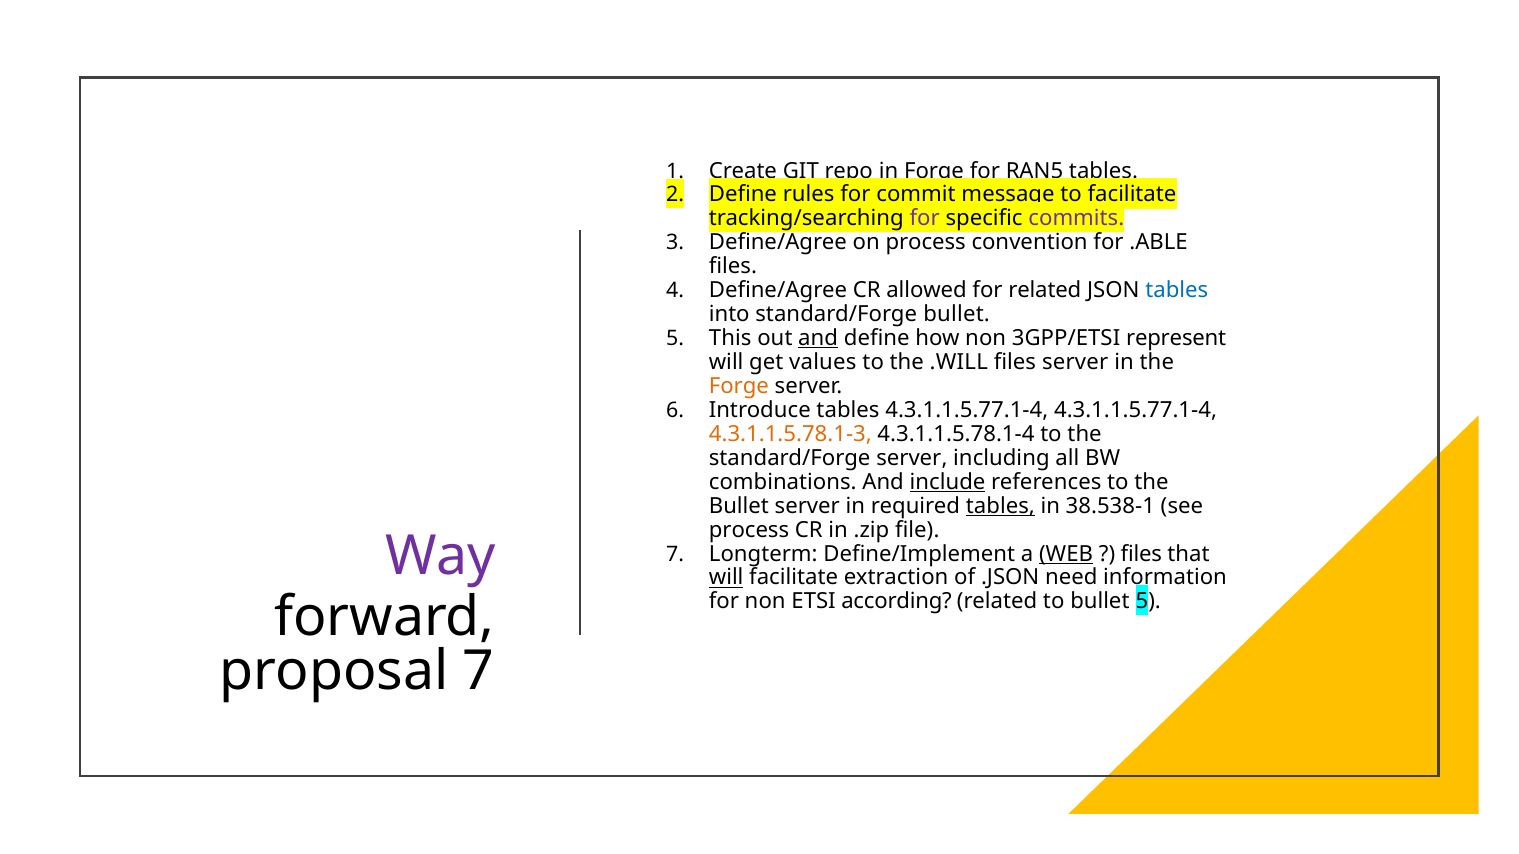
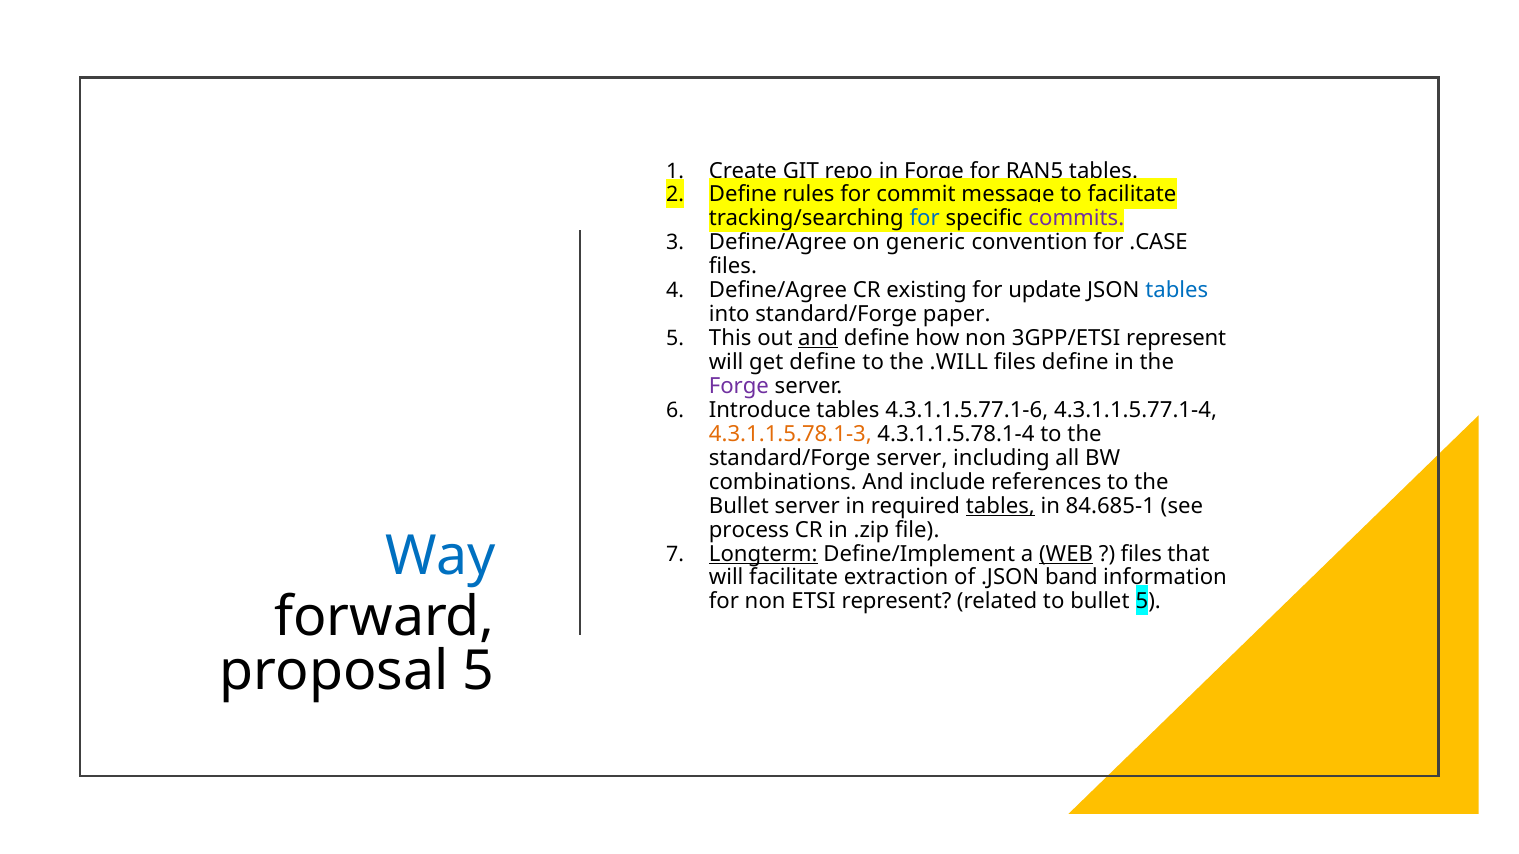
for colour: purple -> blue (925, 219)
on process: process -> generic (925, 243)
.ABLE: .ABLE -> .CASE (1159, 243)
allowed: allowed -> existing (927, 291)
for related: related -> update (1045, 291)
standard/Forge bullet: bullet -> paper (957, 315)
get values: values -> define (823, 362)
files server: server -> define (1075, 362)
Forge colour: orange -> purple (739, 386)
tables 4.3.1.1.5.77.1-4: 4.3.1.1.5.77.1-4 -> 4.3.1.1.5.77.1-6 (967, 410)
include underline: present -> none (948, 482)
38.538-1: 38.538-1 -> 84.685-1 (1110, 506)
Way colour: purple -> blue (440, 557)
Longterm underline: none -> present (763, 554)
will underline: present -> none (726, 578)
need: need -> band (1071, 578)
ETSI according: according -> represent (897, 602)
proposal 7: 7 -> 5 (479, 671)
